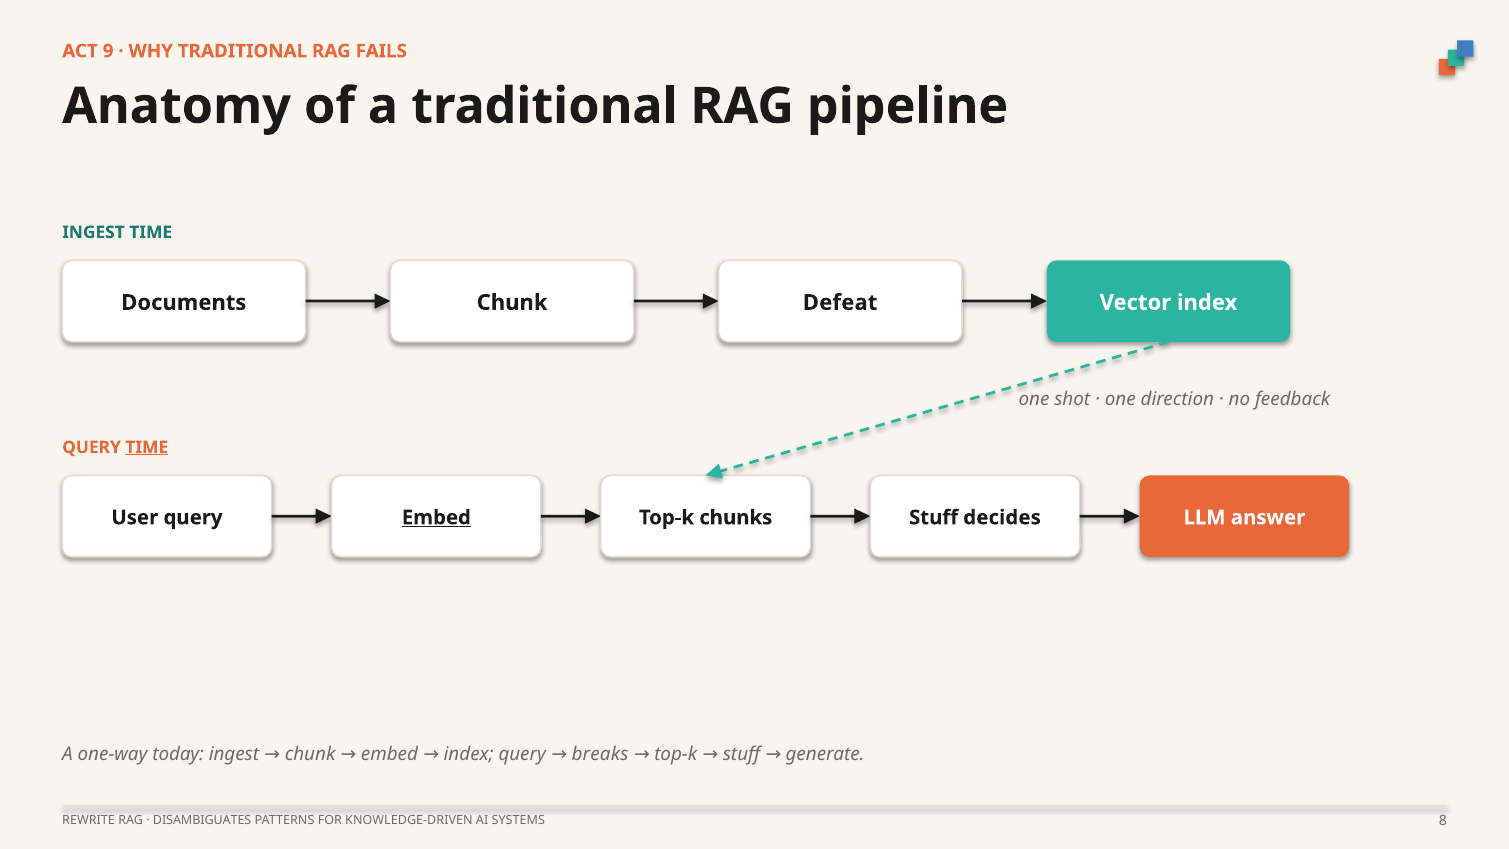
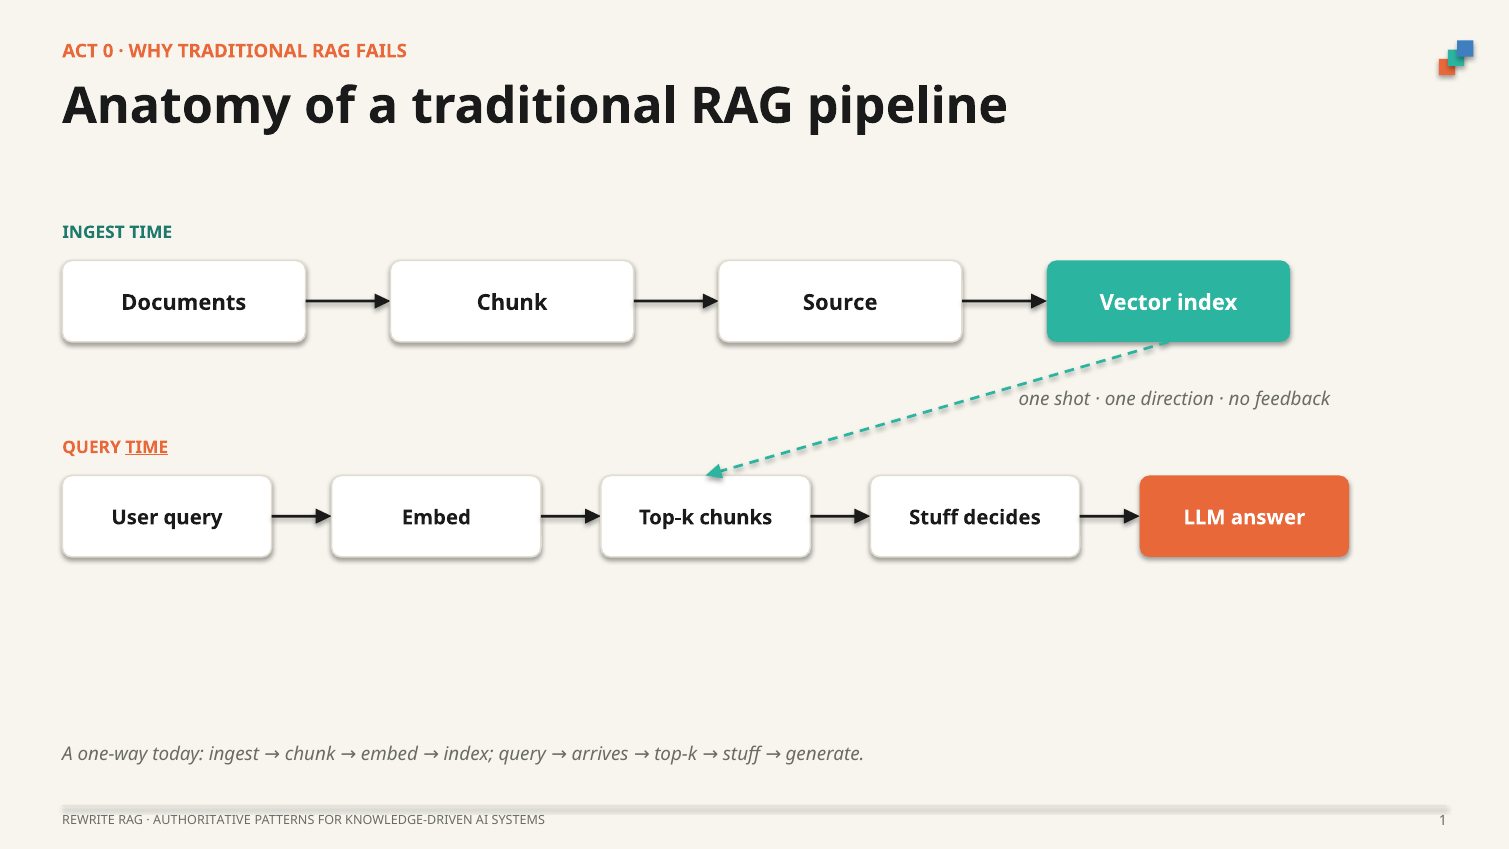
9: 9 -> 0 (108, 51)
Defeat: Defeat -> Source (840, 303)
Embed underline: present -> none (436, 517)
breaks: breaks -> arrives (600, 754)
DISAMBIGUATES: DISAMBIGUATES -> AUTHORITATIVE (202, 820)
8: 8 -> 1 (1443, 821)
